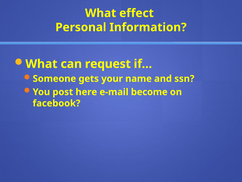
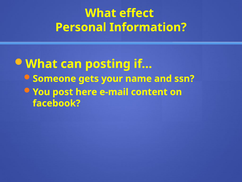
request: request -> posting (108, 64)
become: become -> content (149, 92)
